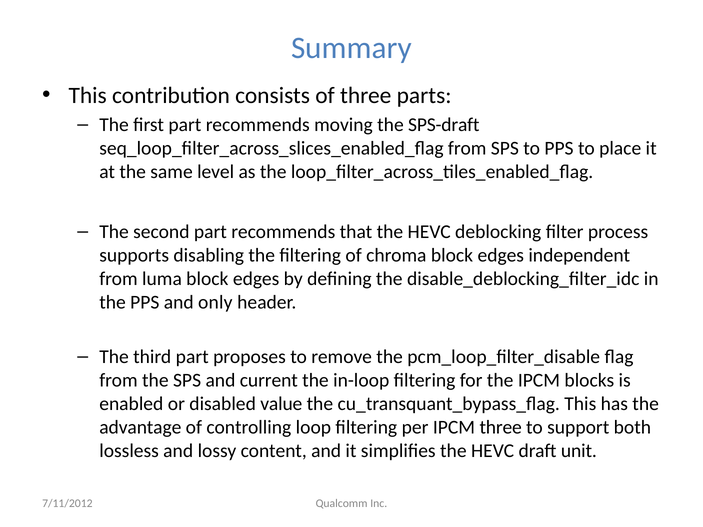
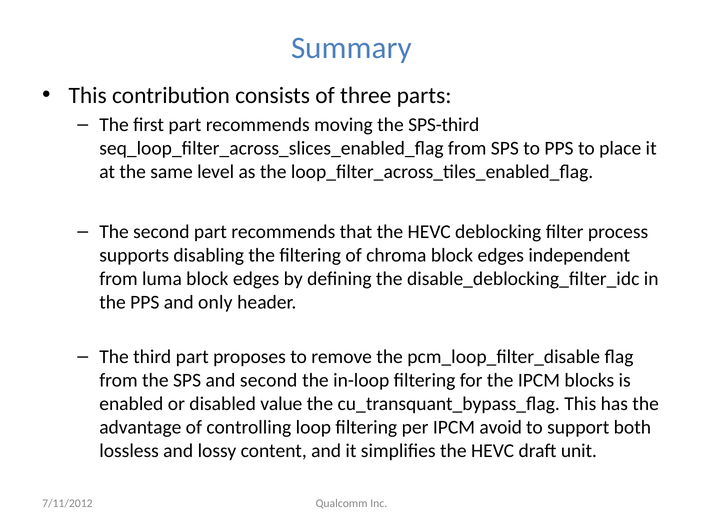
SPS-draft: SPS-draft -> SPS-third (444, 125)
and current: current -> second (269, 381)
IPCM three: three -> avoid (501, 428)
